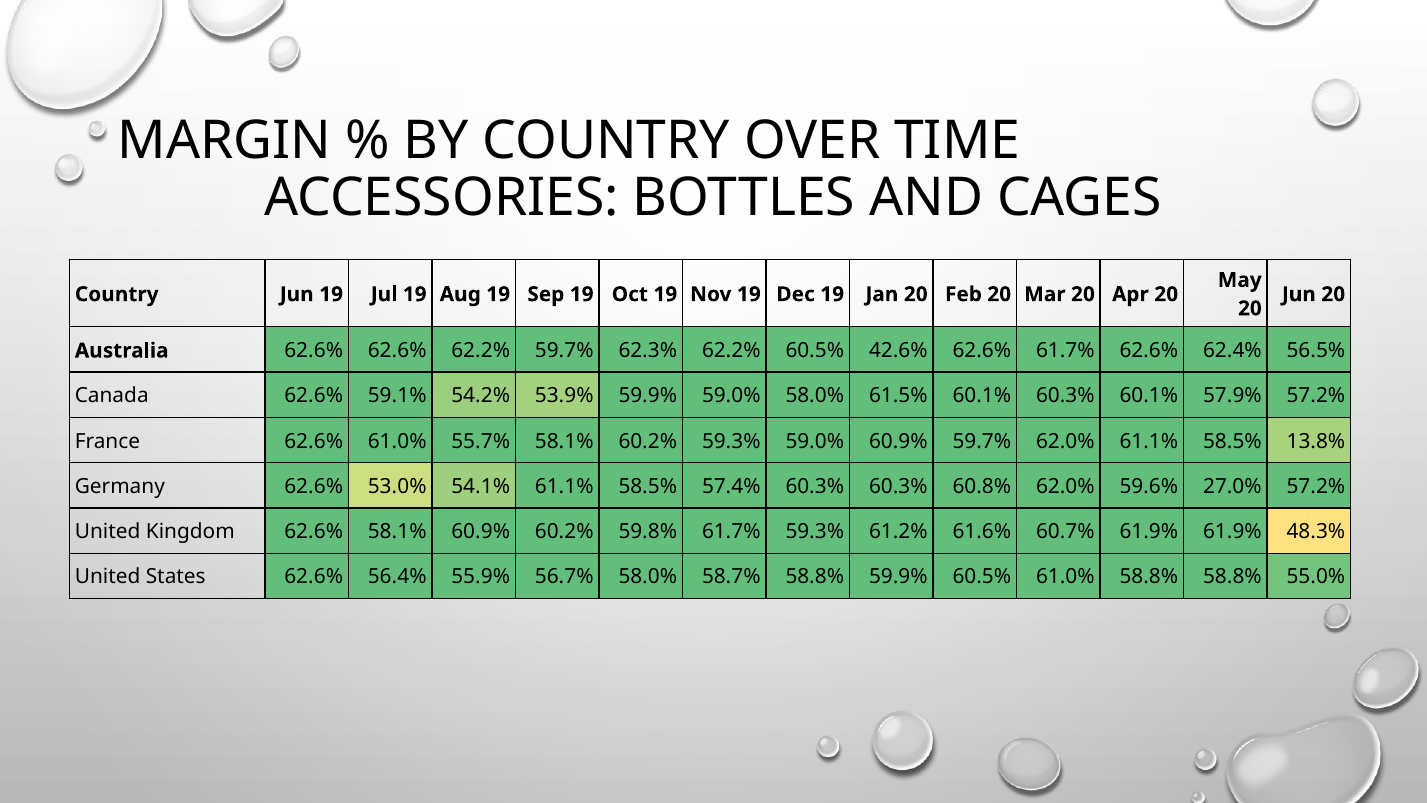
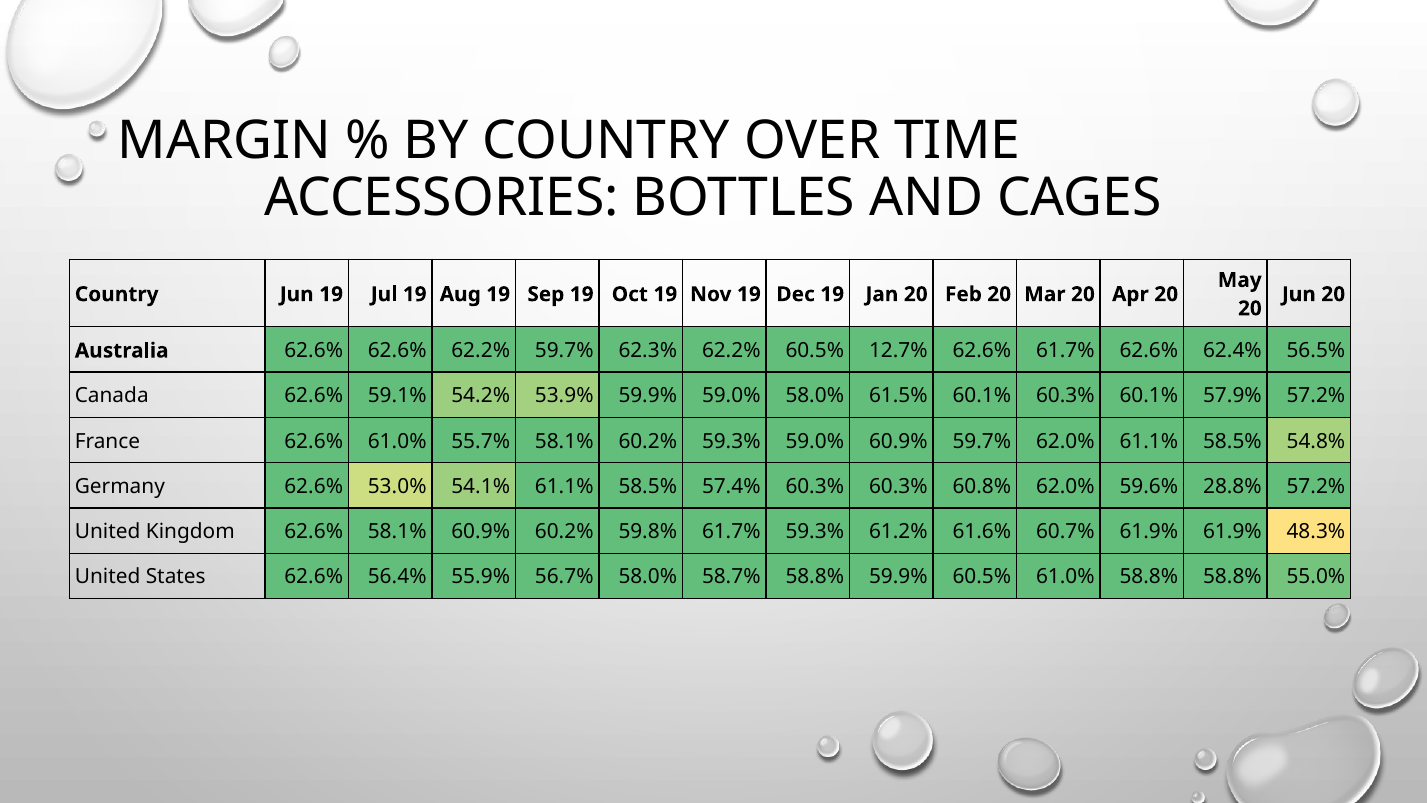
42.6%: 42.6% -> 12.7% (898, 351)
13.8%: 13.8% -> 54.8% (1316, 441)
27.0%: 27.0% -> 28.8% (1232, 486)
